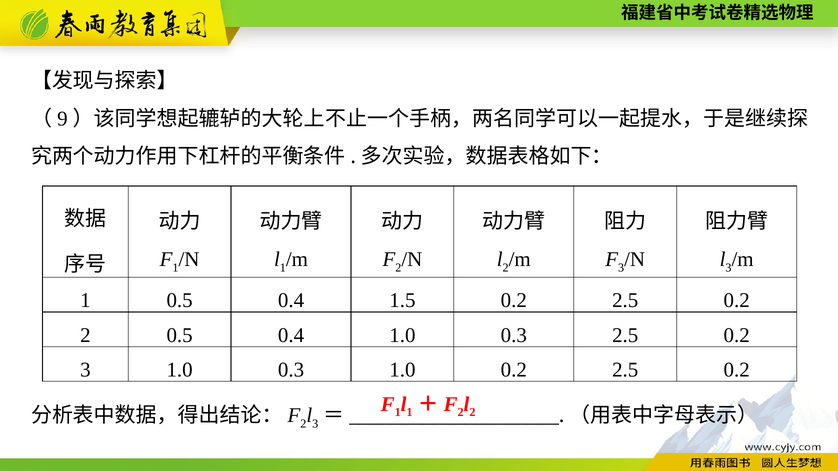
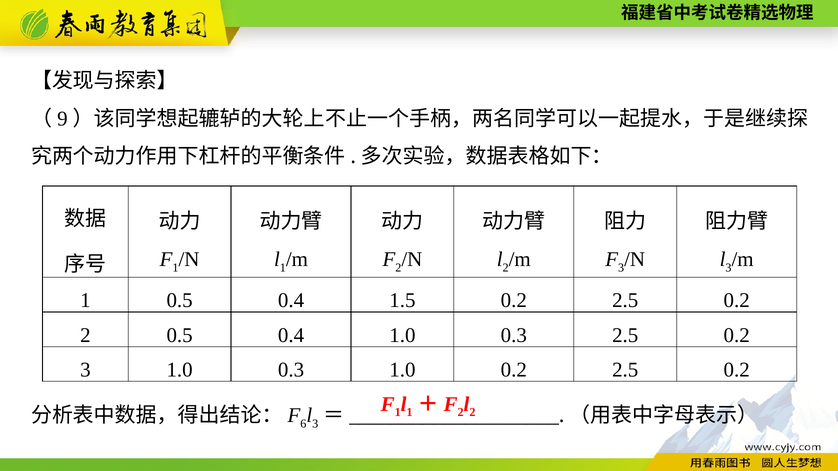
2: 2 -> 6 (303, 424)
